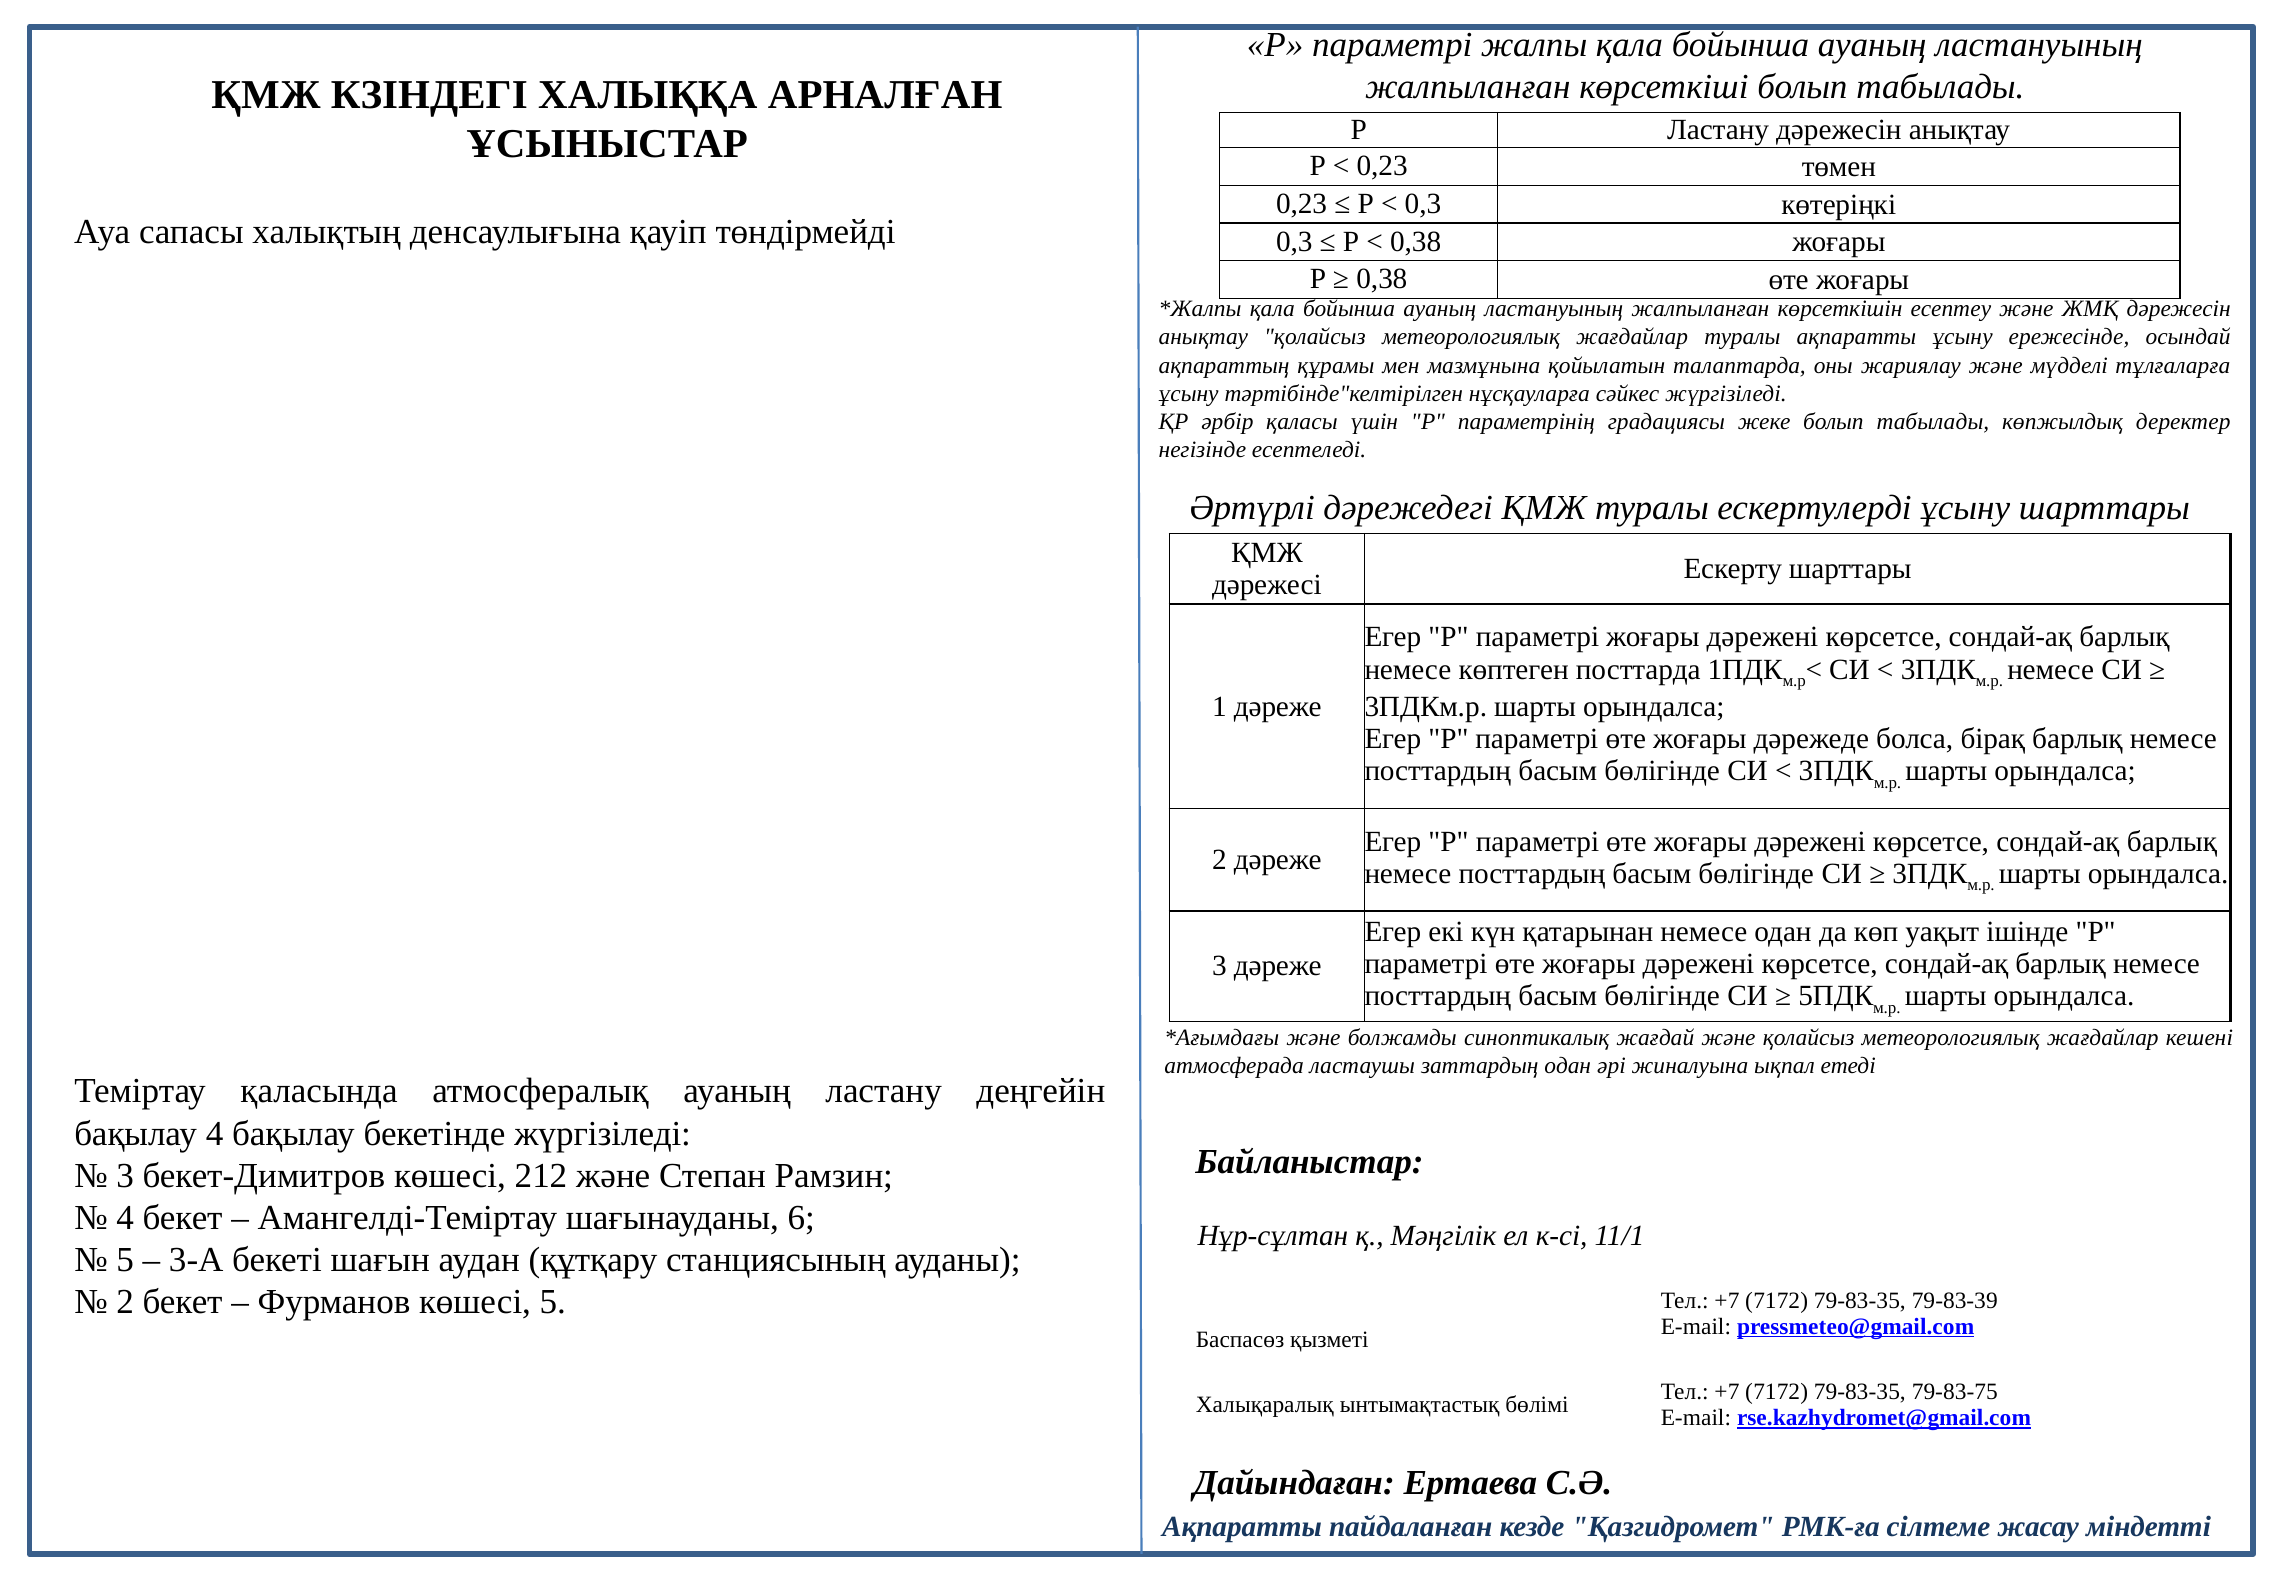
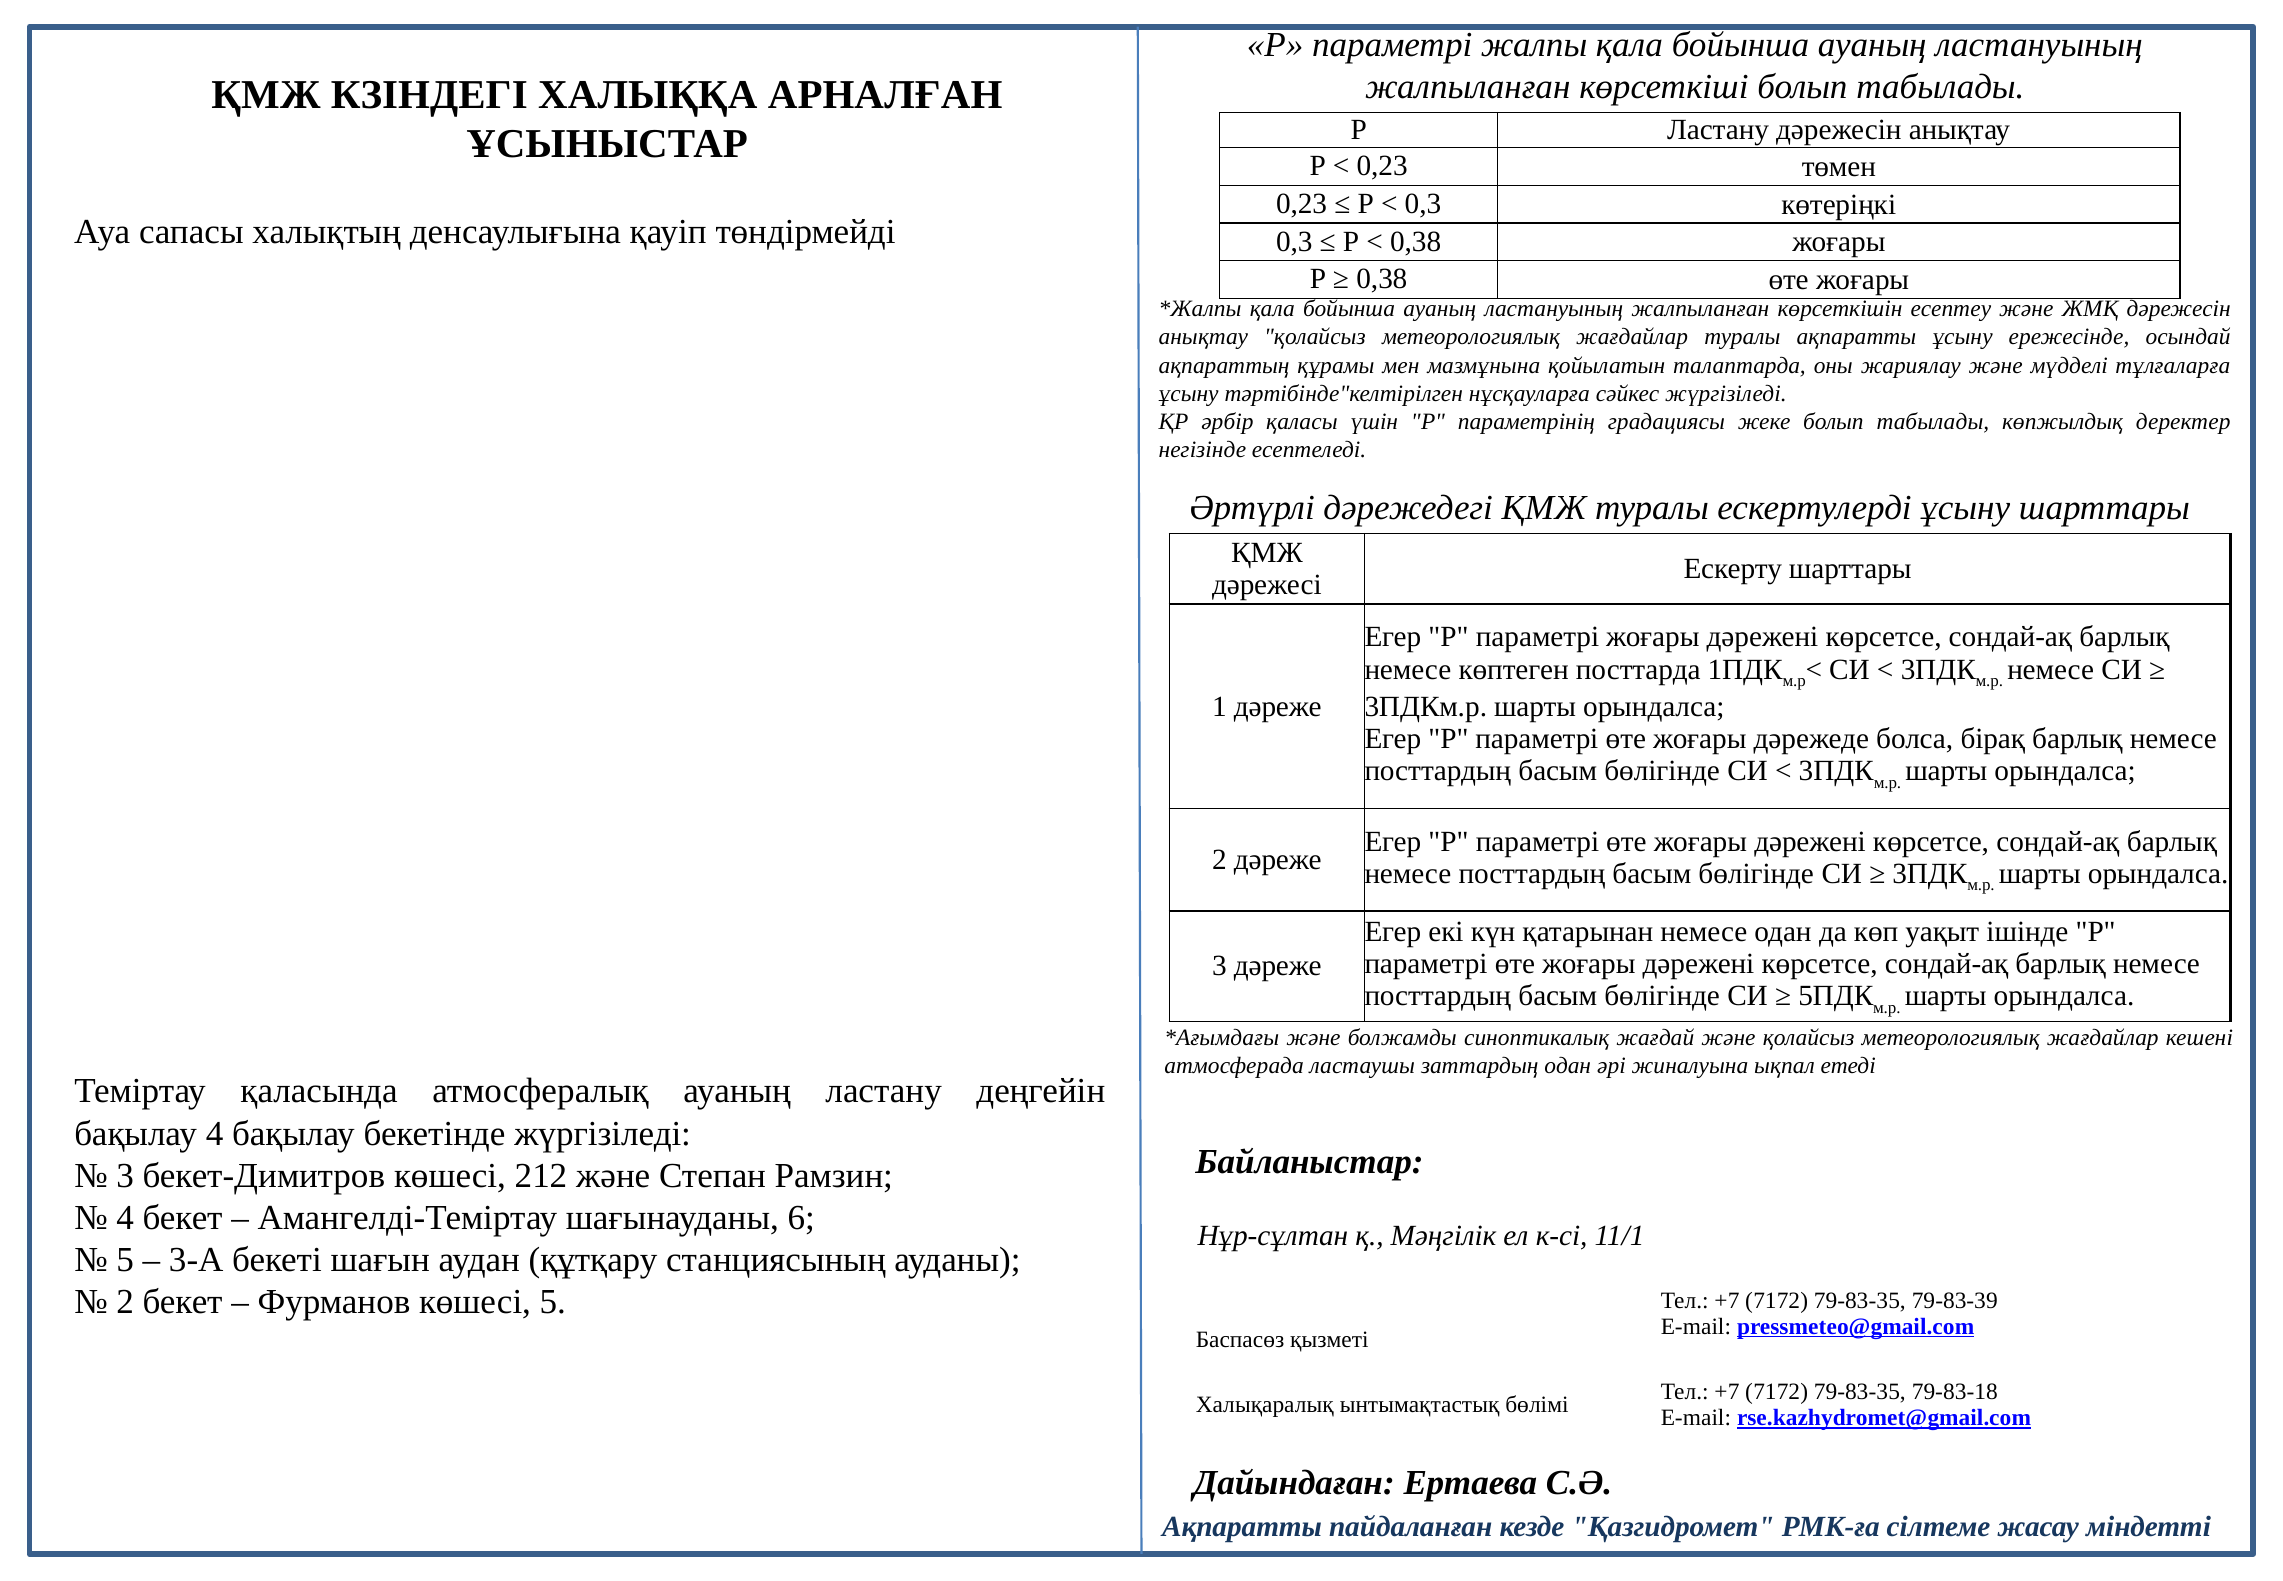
79-83-75: 79-83-75 -> 79-83-18 (1955, 1391)
